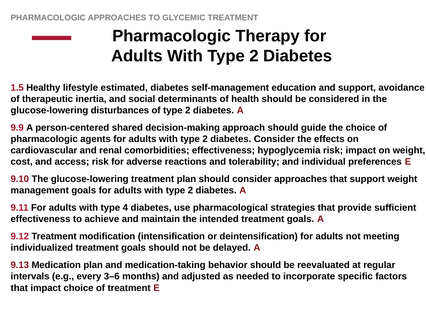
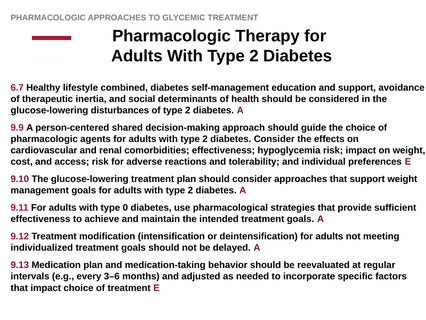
1.5: 1.5 -> 6.7 (17, 88)
estimated: estimated -> combined (124, 88)
4: 4 -> 0 (125, 207)
